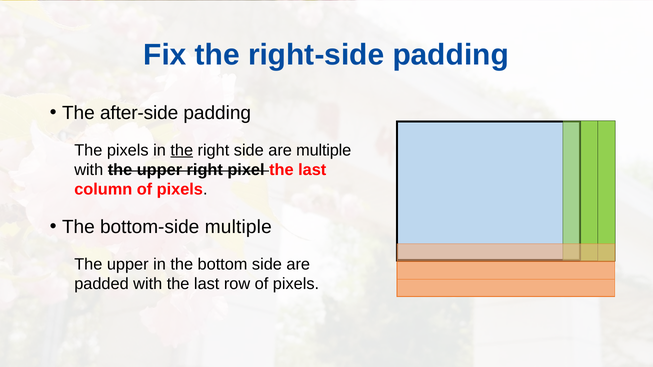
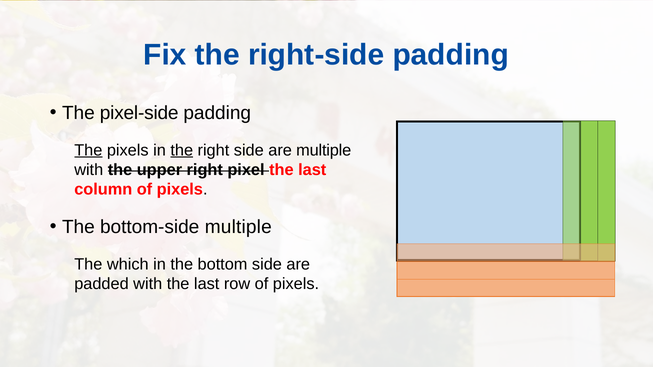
after-side: after-side -> pixel-side (139, 113)
The underline: none -> present (88, 150)
upper: upper -> which (128, 265)
